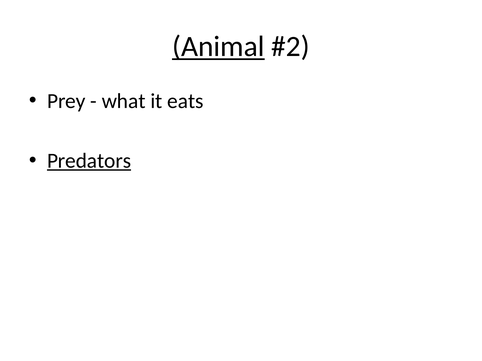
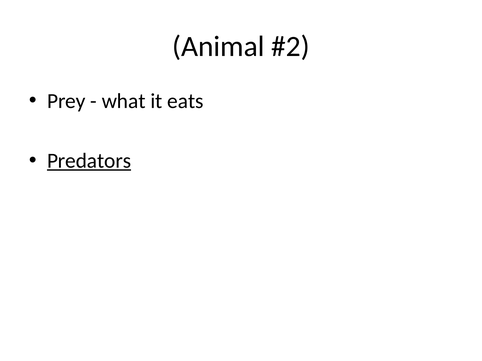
Animal underline: present -> none (218, 47)
